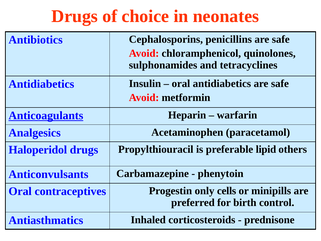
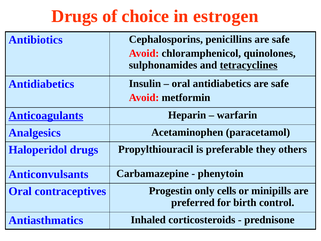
neonates: neonates -> estrogen (226, 16)
tetracyclines underline: none -> present (249, 65)
lipid: lipid -> they (266, 149)
